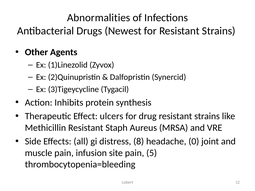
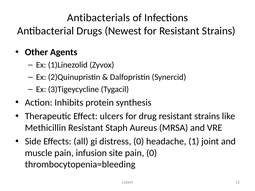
Abnormalities: Abnormalities -> Antibacterials (99, 18)
distress 8: 8 -> 0 (139, 142)
0: 0 -> 1 (194, 142)
pain 5: 5 -> 0 (152, 153)
